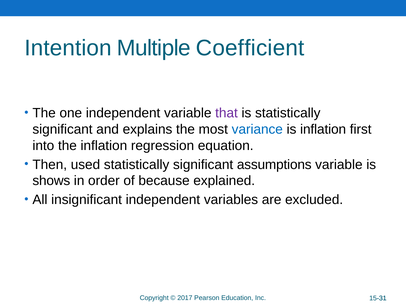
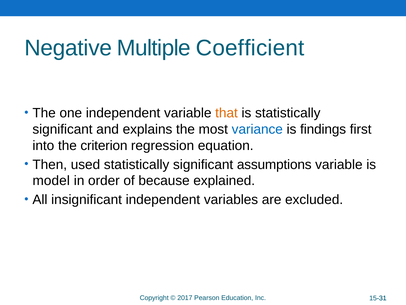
Intention: Intention -> Negative (68, 48)
that colour: purple -> orange (227, 113)
is inflation: inflation -> findings (323, 129)
the inflation: inflation -> criterion (104, 145)
shows: shows -> model (51, 181)
